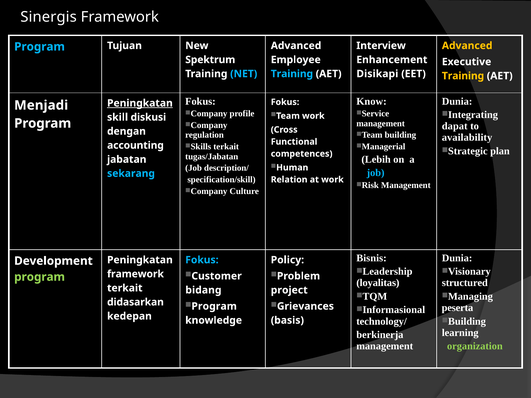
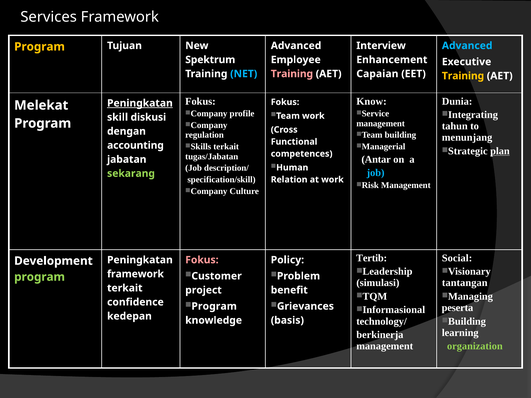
Sinergis: Sinergis -> Services (49, 17)
Advanced colour: yellow -> light blue (467, 46)
Program colour: light blue -> yellow (40, 47)
Training colour: light blue -> pink (292, 74)
Disikapi: Disikapi -> Capaian (377, 74)
Menjadi: Menjadi -> Melekat (41, 105)
dapat: dapat -> tahun (455, 126)
availability: availability -> menunjang (467, 138)
plan underline: none -> present (500, 151)
Lebih: Lebih -> Antar (376, 159)
sekarang colour: light blue -> light green (131, 174)
Bisnis: Bisnis -> Tertib (372, 258)
Dunia: Dunia -> Social (457, 258)
Fokus colour: light blue -> pink (202, 260)
loyalitas: loyalitas -> simulasi (378, 283)
structured: structured -> tantangan (465, 283)
bidang: bidang -> project (203, 290)
project: project -> benefit (289, 290)
didasarkan: didasarkan -> confidence (135, 302)
